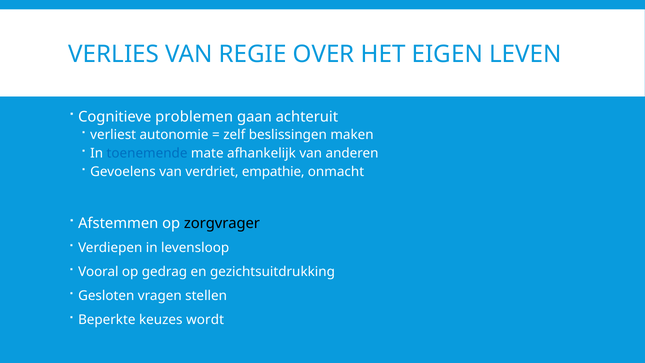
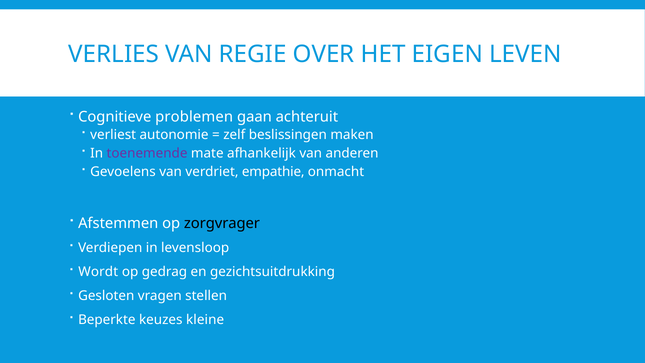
toenemende colour: blue -> purple (147, 153)
Vooral: Vooral -> Wordt (98, 272)
wordt: wordt -> kleine (205, 320)
